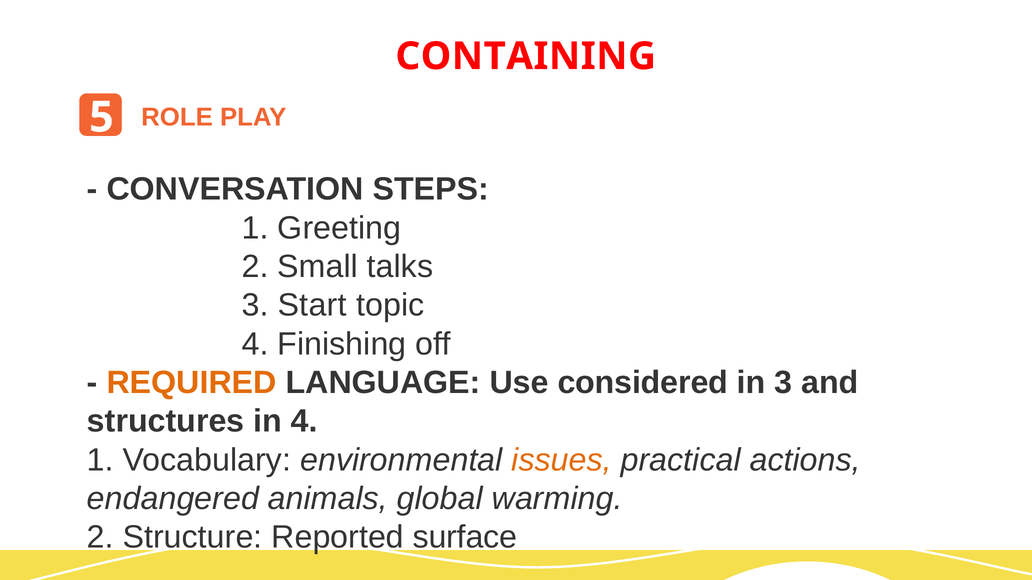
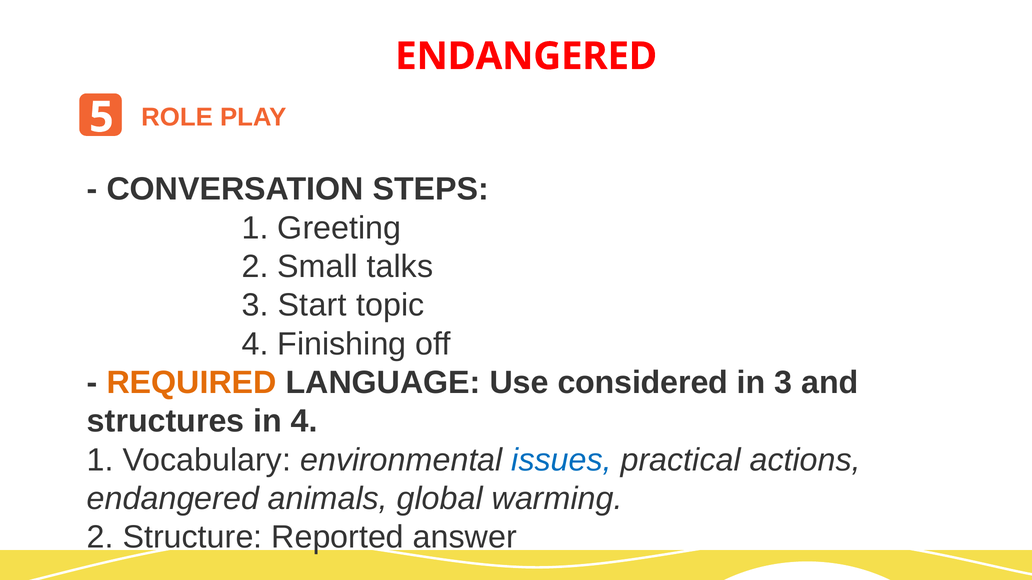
CONTAINING: CONTAINING -> ENDANGERED (526, 56)
issues colour: orange -> blue (562, 460)
surface: surface -> answer (465, 538)
